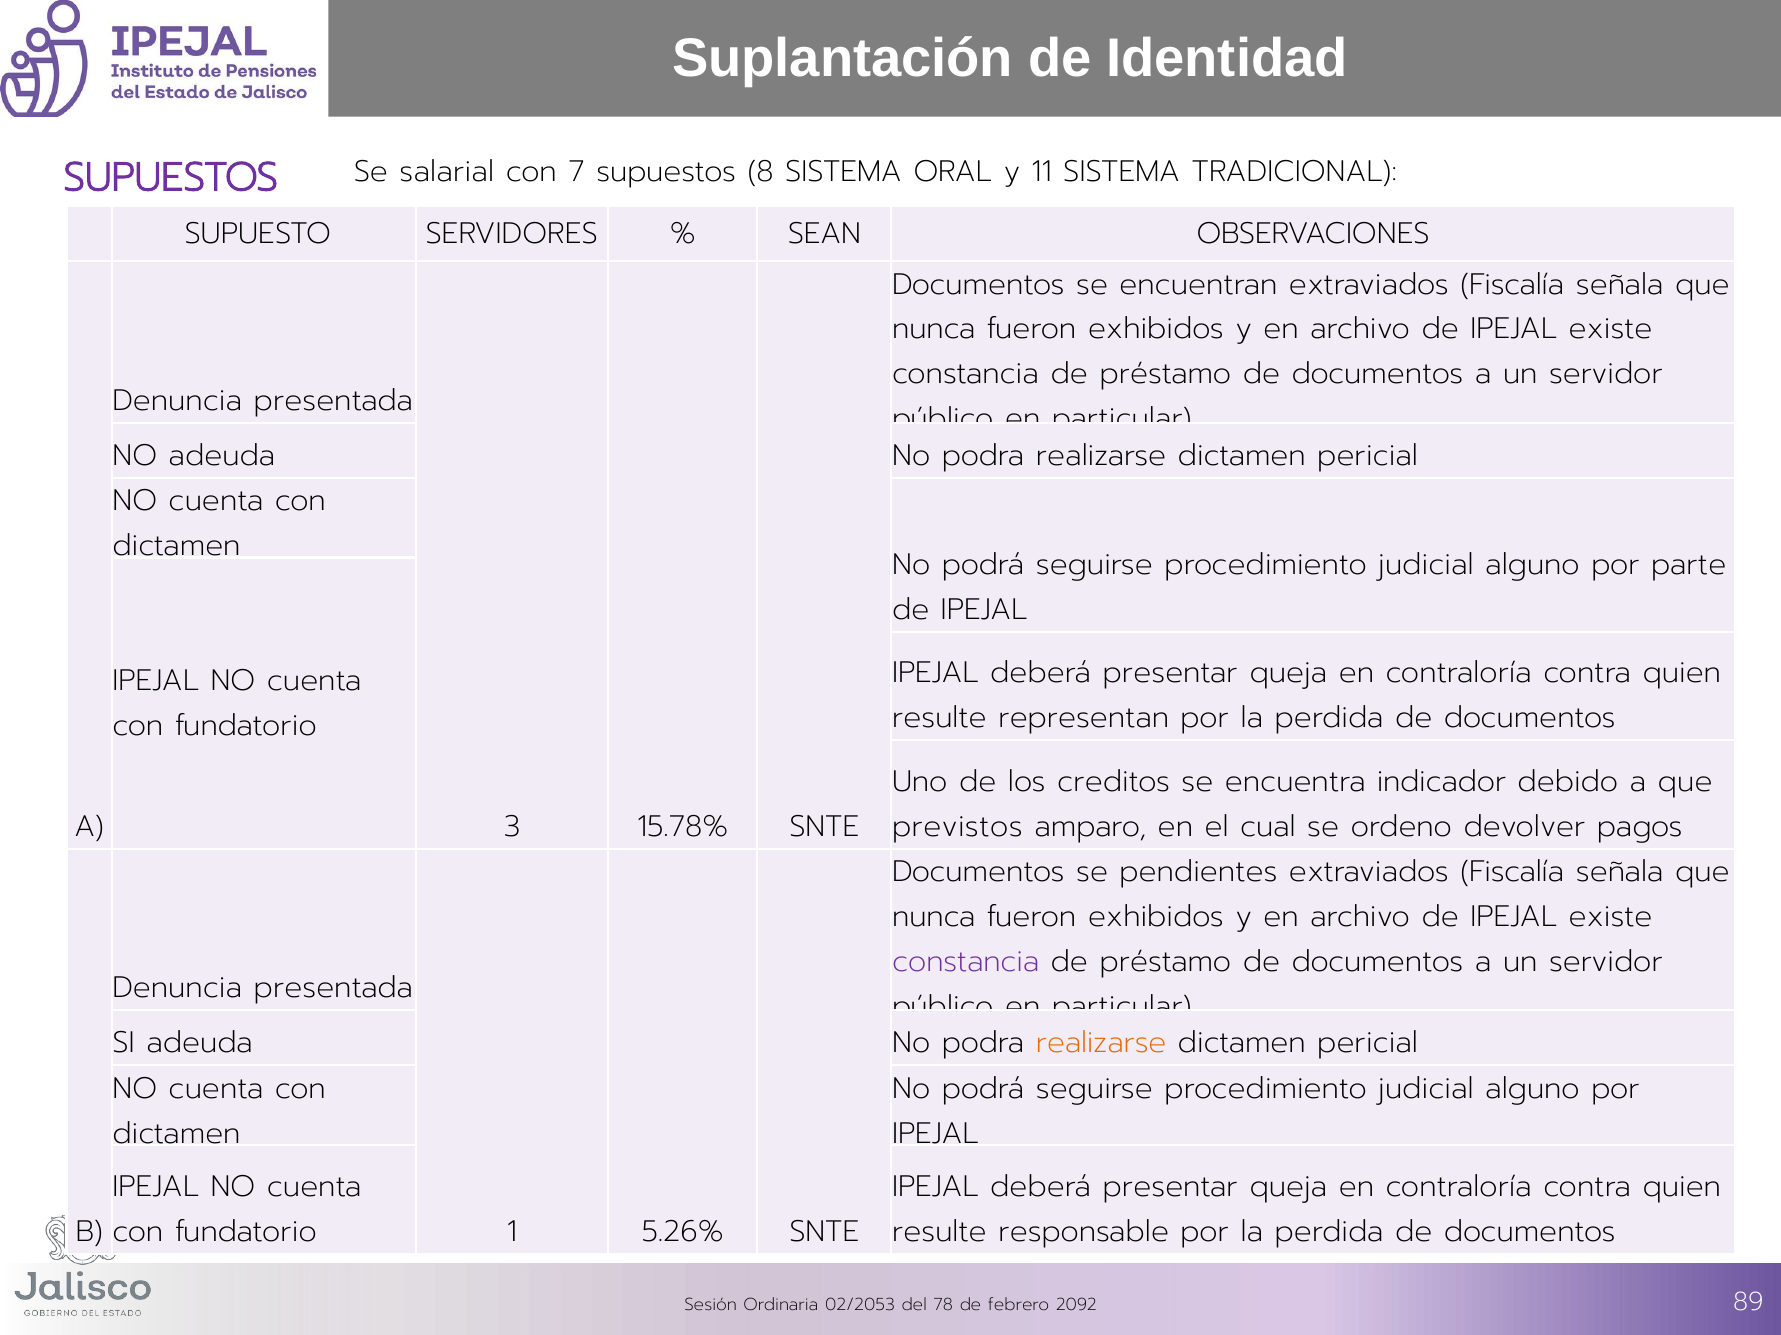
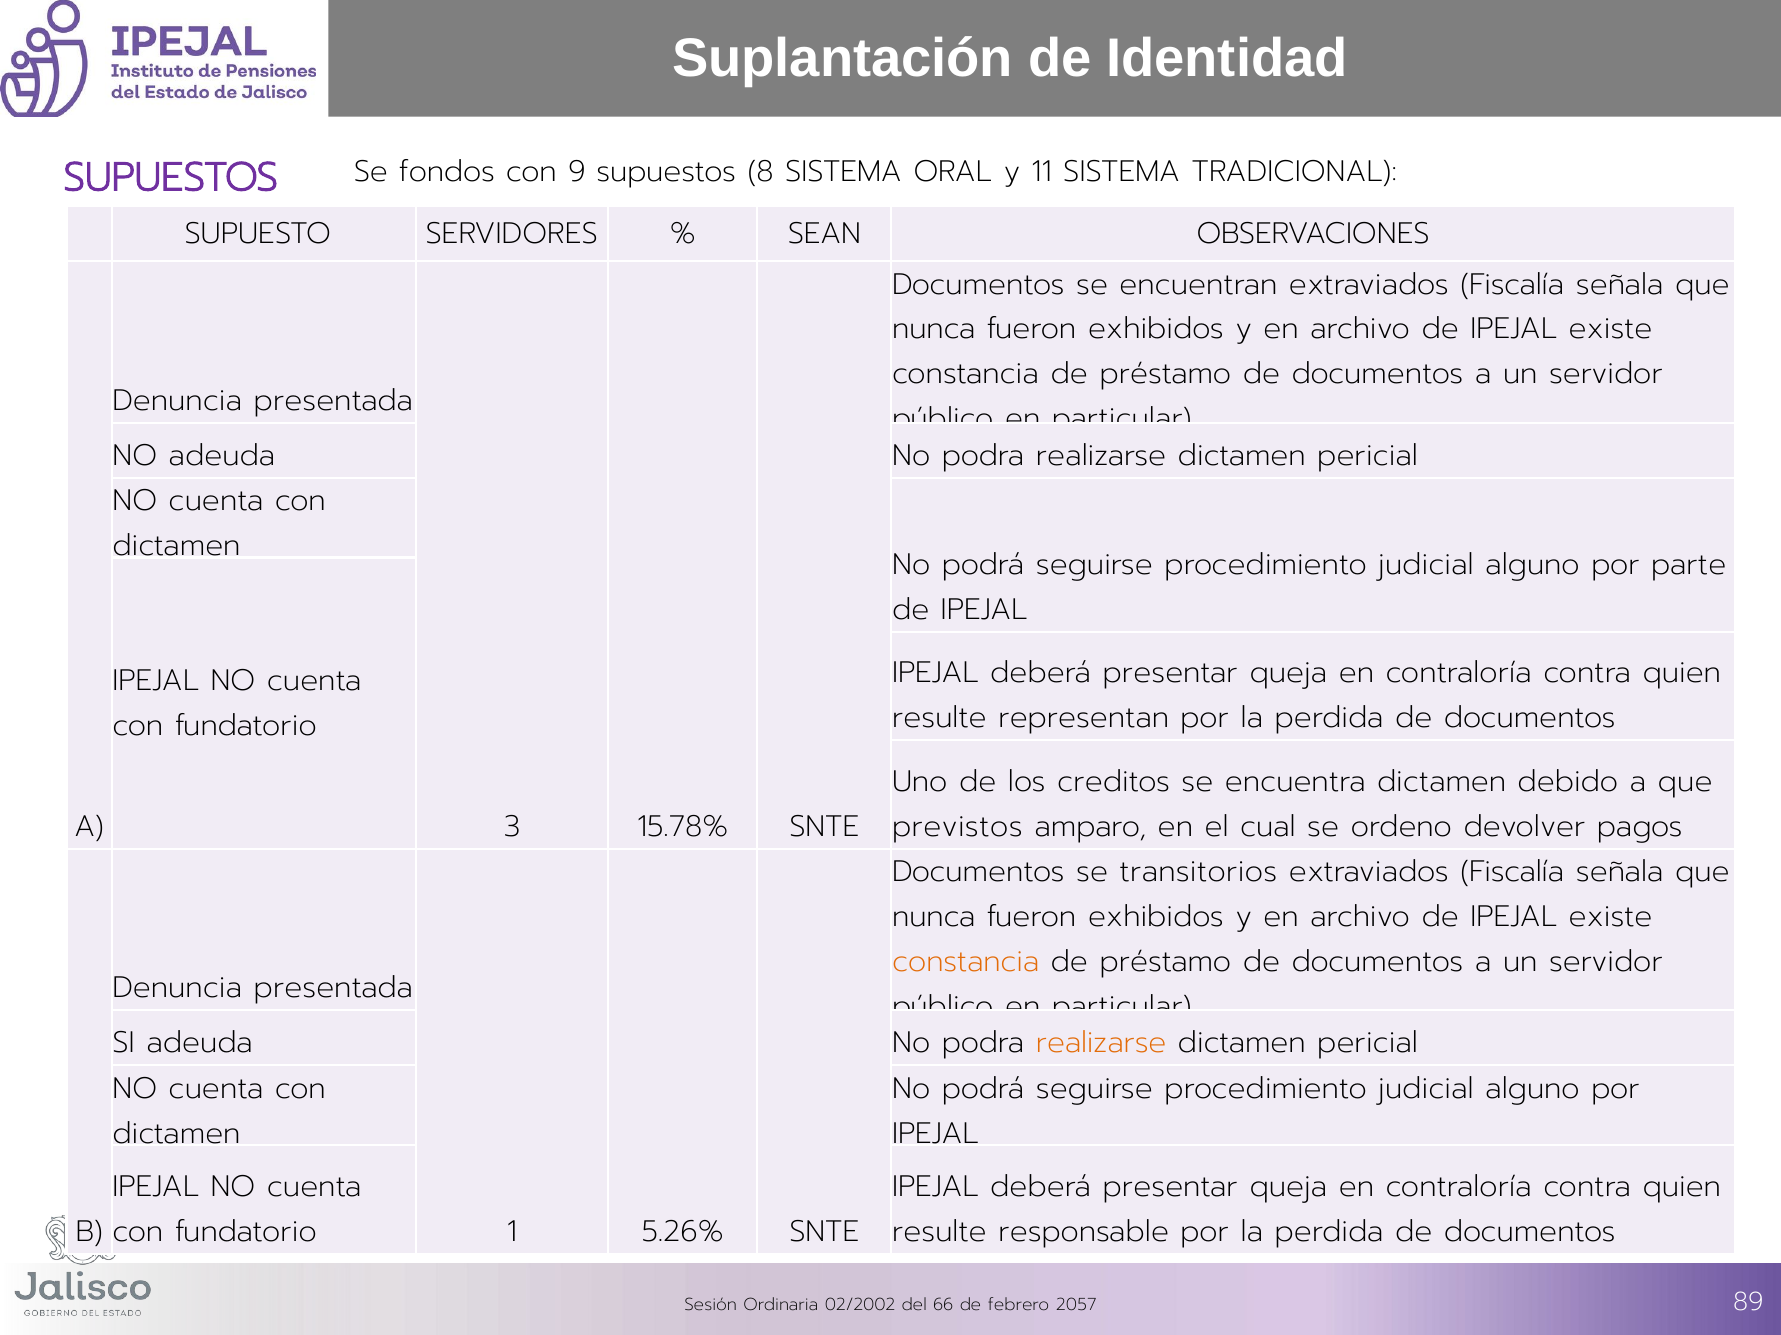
salarial: salarial -> fondos (447, 172)
7: 7 -> 9 (577, 172)
encuentra indicador: indicador -> dictamen (1442, 782)
pendientes: pendientes -> transitorios (1198, 872)
constancia colour: purple -> orange (966, 962)
02/2053: 02/2053 -> 02/2002 (860, 1306)
78: 78 -> 66 (943, 1306)
2092: 2092 -> 2057 (1076, 1306)
